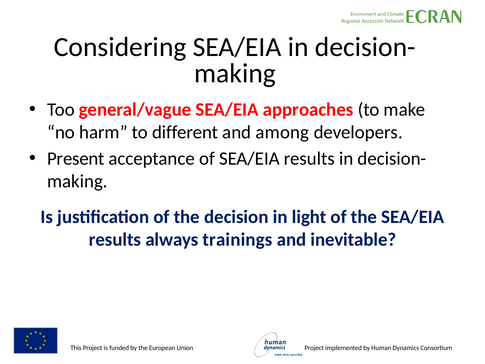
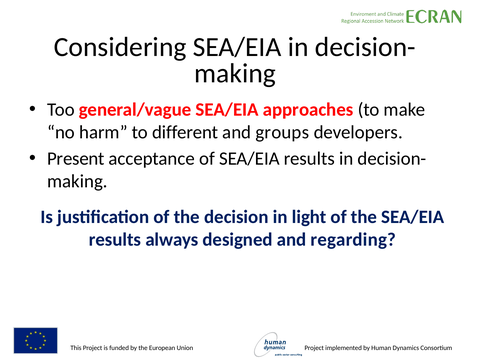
among: among -> groups (282, 132)
trainings: trainings -> designed (238, 240)
inevitable: inevitable -> regarding (353, 240)
